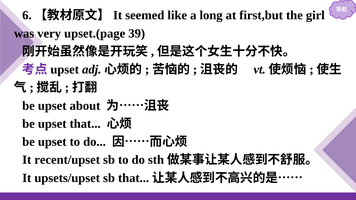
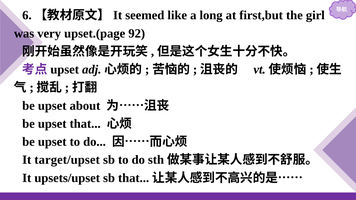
39: 39 -> 92 (137, 33)
recent/upset: recent/upset -> target/upset (67, 160)
